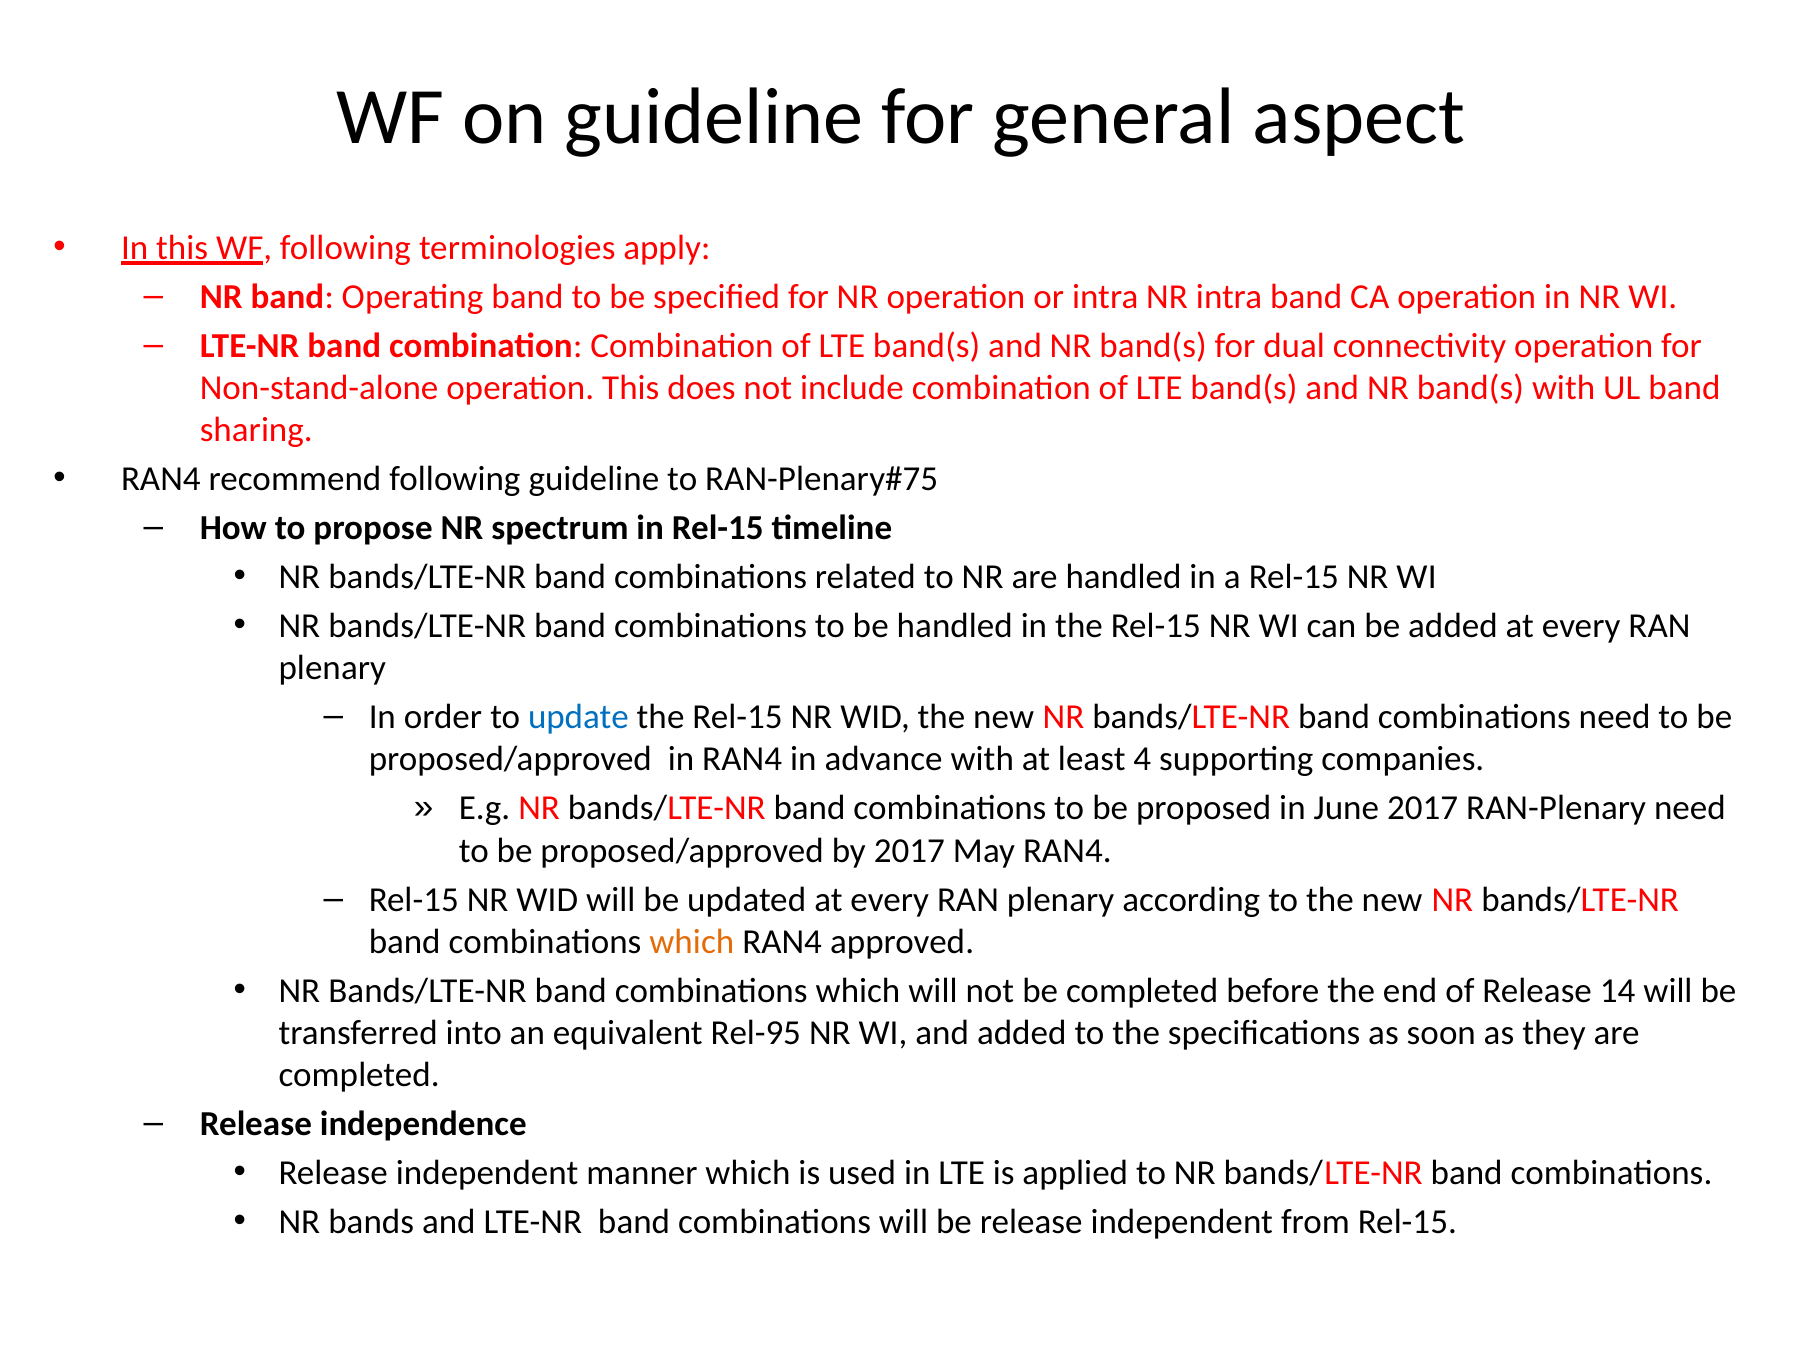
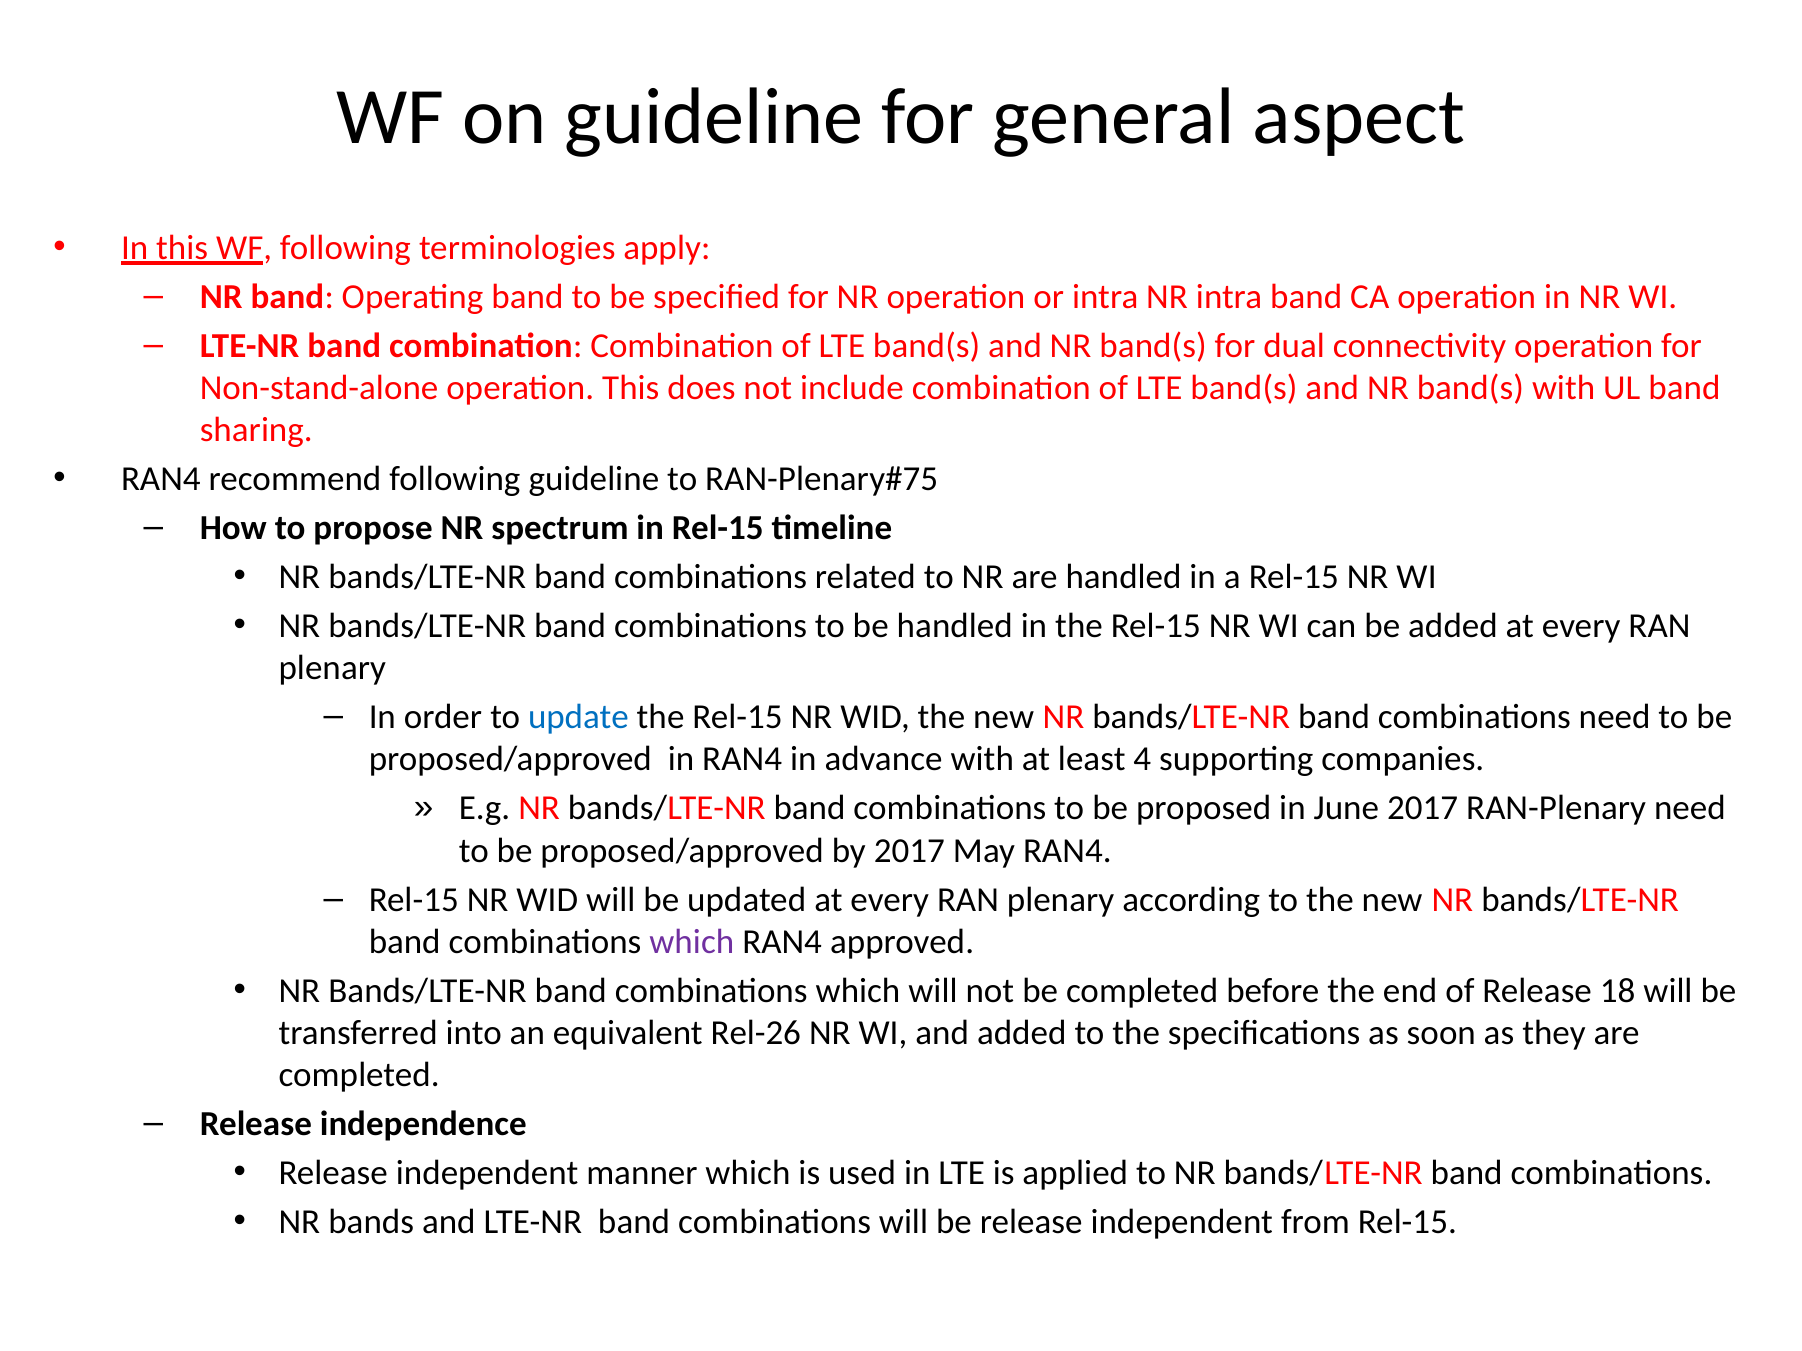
which colour: orange -> purple (692, 942)
14: 14 -> 18 (1618, 991)
Rel-95: Rel-95 -> Rel-26 (756, 1033)
